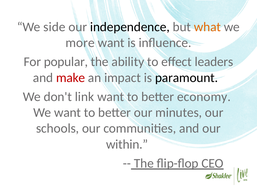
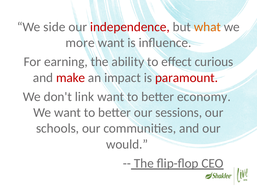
independence colour: black -> red (130, 27)
popular: popular -> earning (66, 62)
leaders: leaders -> curious (214, 62)
paramount colour: black -> red (187, 78)
minutes: minutes -> sessions (179, 112)
within: within -> would (127, 144)
